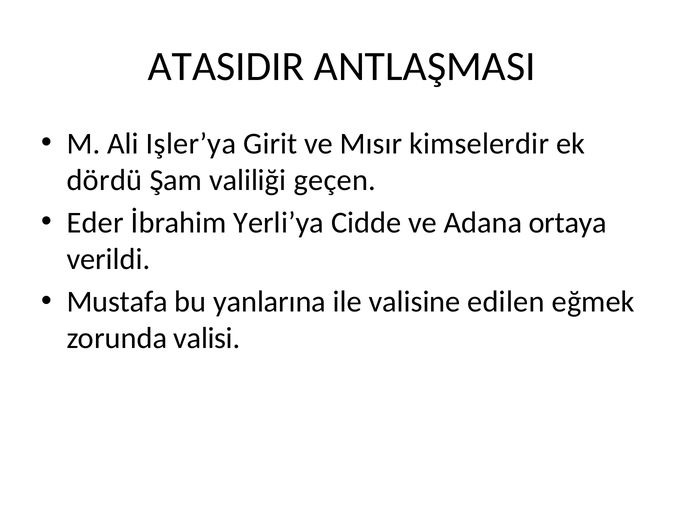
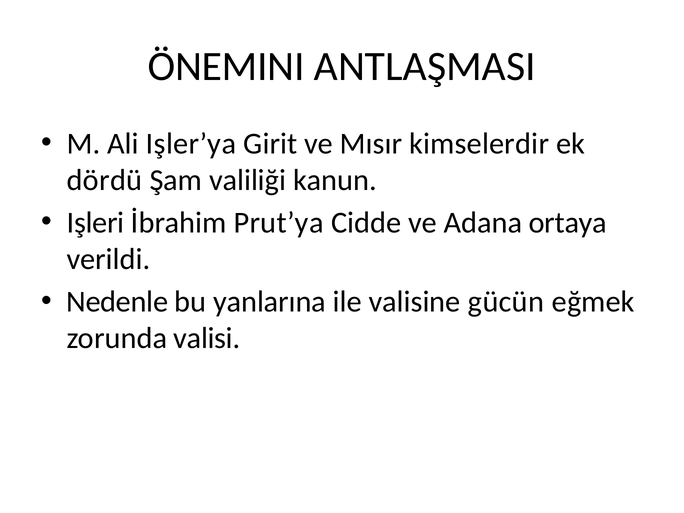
ATASIDIR: ATASIDIR -> ÖNEMINI (226, 66)
geçen: geçen -> kanun (335, 180)
Eder: Eder -> Işleri (96, 223)
Yerli’ya: Yerli’ya -> Prut’ya (279, 223)
Mustafa: Mustafa -> Nedenle (117, 302)
edilen: edilen -> gücün (506, 302)
